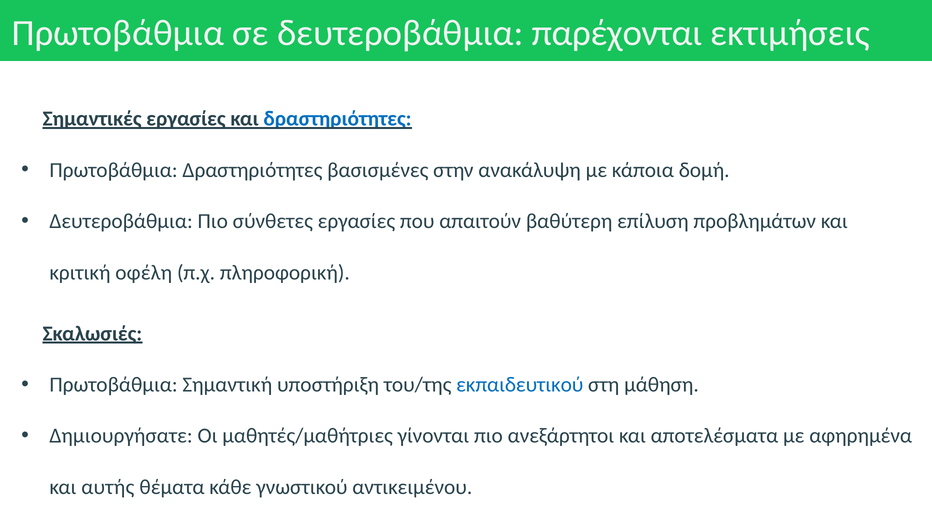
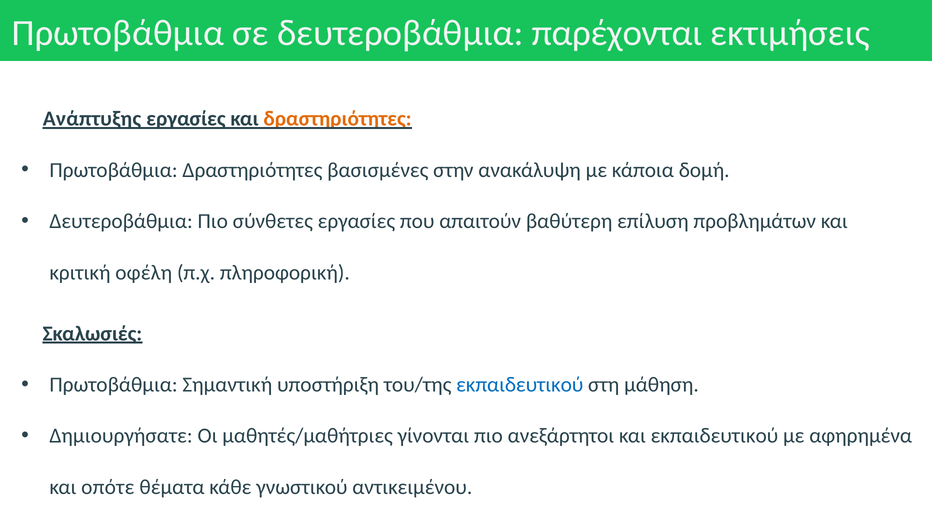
Σημαντικές: Σημαντικές -> Ανάπτυξης (92, 119)
δραστηριότητες colour: blue -> orange (338, 119)
και αποτελέσματα: αποτελέσματα -> εκπαιδευτικού (714, 436)
αυτής: αυτής -> οπότε (108, 487)
